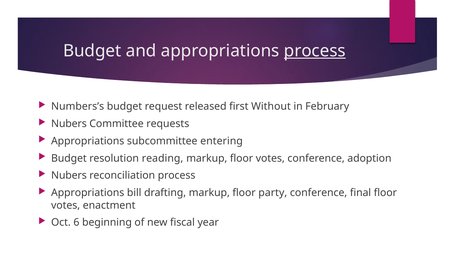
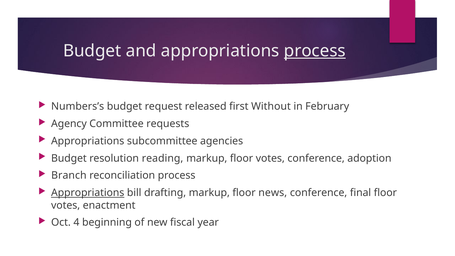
Nubers: Nubers -> Agency (69, 124)
entering: entering -> agencies (222, 141)
Nubers: Nubers -> Branch (69, 175)
Appropriations underline: none -> present (88, 193)
party: party -> news (273, 193)
6: 6 -> 4 (76, 222)
